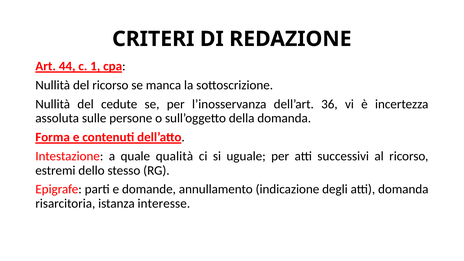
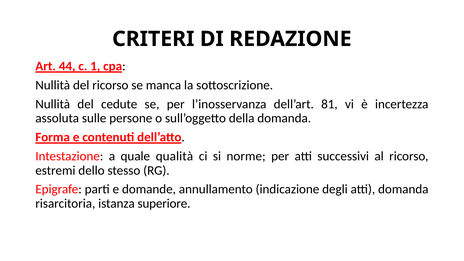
36: 36 -> 81 (329, 104)
uguale: uguale -> norme (246, 156)
interesse: interesse -> superiore (164, 203)
